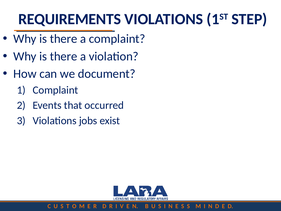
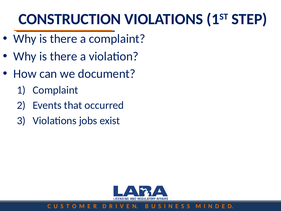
REQUIREMENTS: REQUIREMENTS -> CONSTRUCTION (70, 19)
